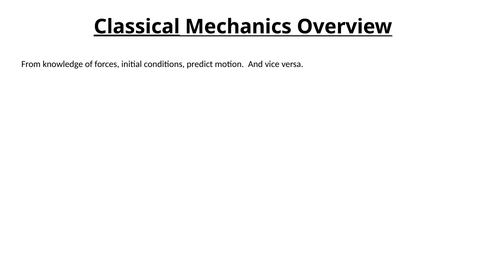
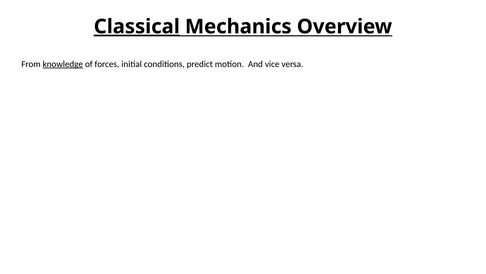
knowledge underline: none -> present (63, 64)
